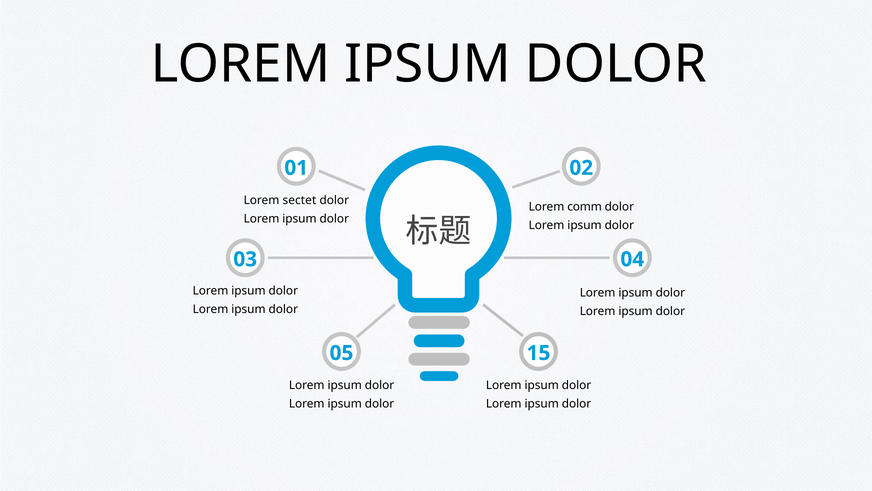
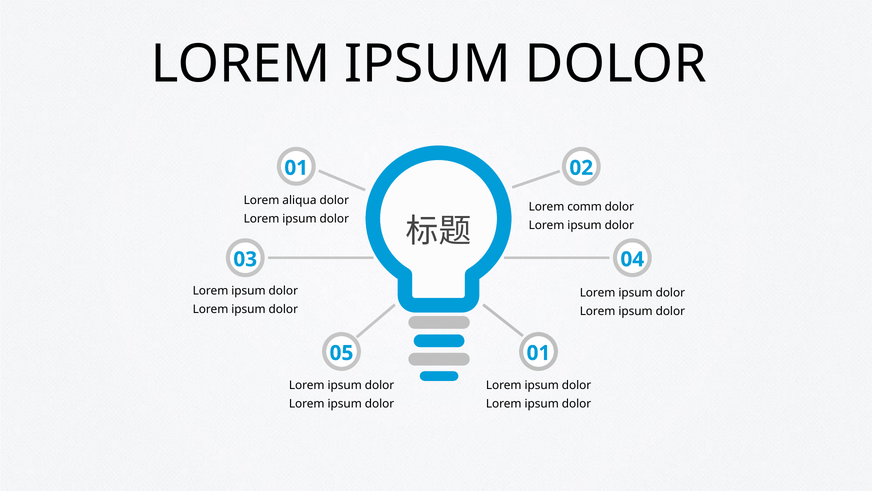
sectet: sectet -> aliqua (299, 200)
05 15: 15 -> 01 (538, 353)
